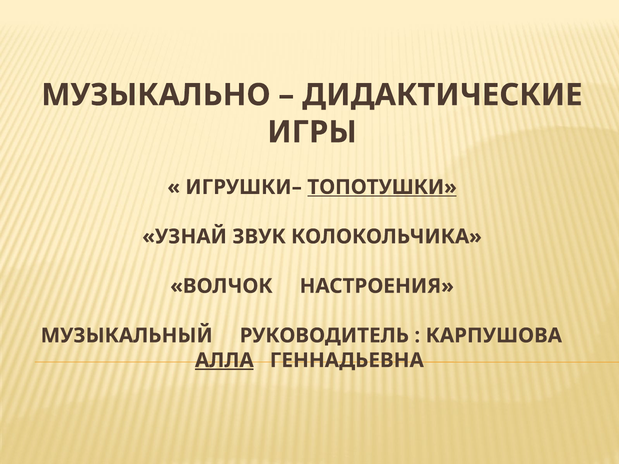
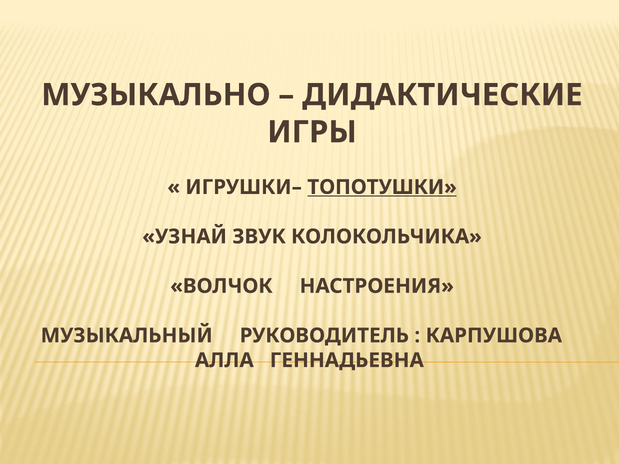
АЛЛА underline: present -> none (224, 360)
